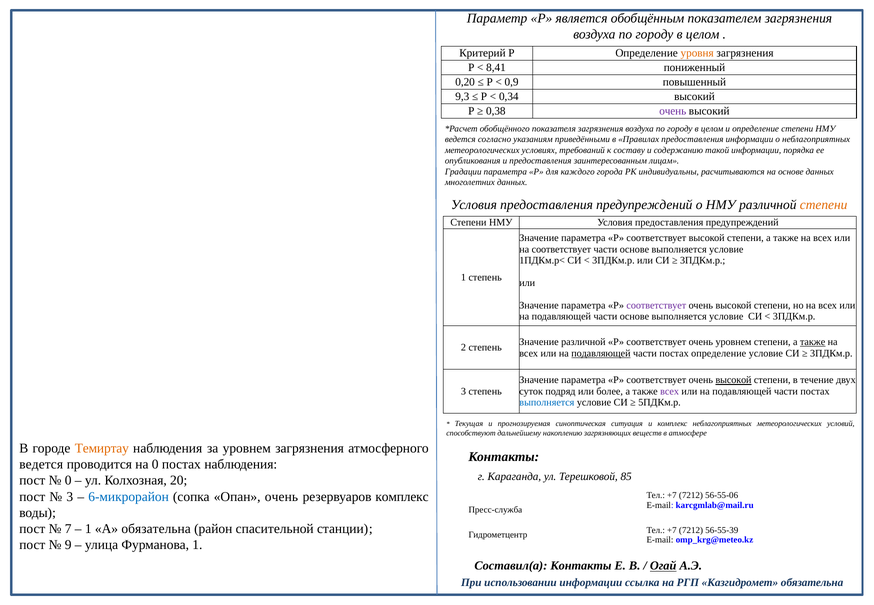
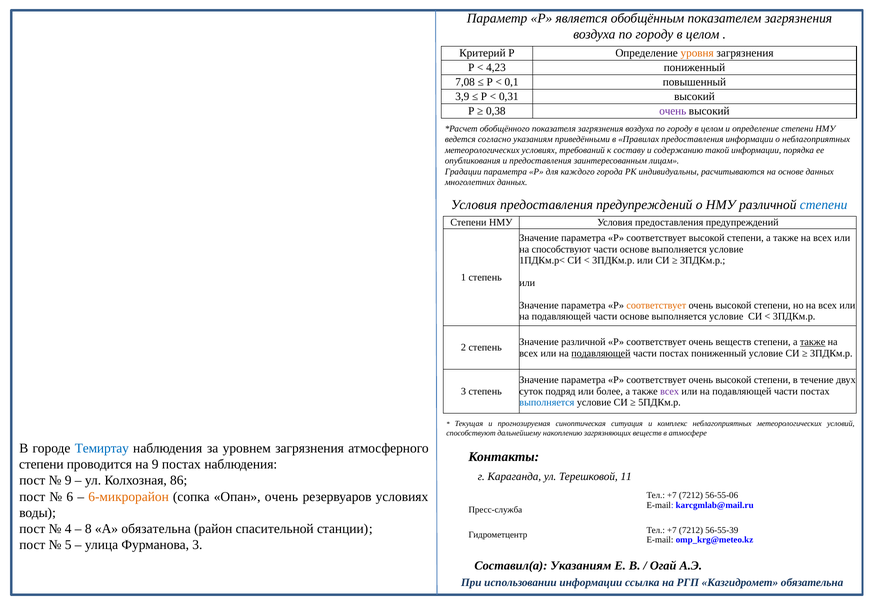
8,41: 8,41 -> 4,23 (496, 68)
0,20: 0,20 -> 7,08 (465, 82)
0,9: 0,9 -> 0,1 (512, 82)
9,3: 9,3 -> 3,9 (462, 96)
0,34: 0,34 -> 0,31 (509, 96)
степени colour: orange -> blue (824, 205)
на соответствует: соответствует -> способствуют (561, 249)
соответствует colour: purple -> orange (656, 305)
очень уровнем: уровнем -> веществ (733, 342)
постах определение: определение -> пониженный (719, 353)
высокой underline: present -> none (734, 380)
Темиртау colour: orange -> blue (102, 448)
ведется: ведется -> степени (41, 464)
на 0: 0 -> 9 (155, 464)
85: 85 -> 11 (626, 477)
0: 0 -> 9 (68, 481)
20: 20 -> 86 (179, 481)
3: 3 -> 6 (70, 497)
6-микрорайон colour: blue -> orange (129, 497)
резервуаров комплекс: комплекс -> условиях (402, 497)
7: 7 -> 4 (68, 529)
1: 1 -> 8 (88, 529)
9: 9 -> 5 (68, 545)
Фурманова 1: 1 -> 3 (197, 545)
Составил(а Контакты: Контакты -> Указаниям (581, 566)
Огай underline: present -> none (663, 566)
